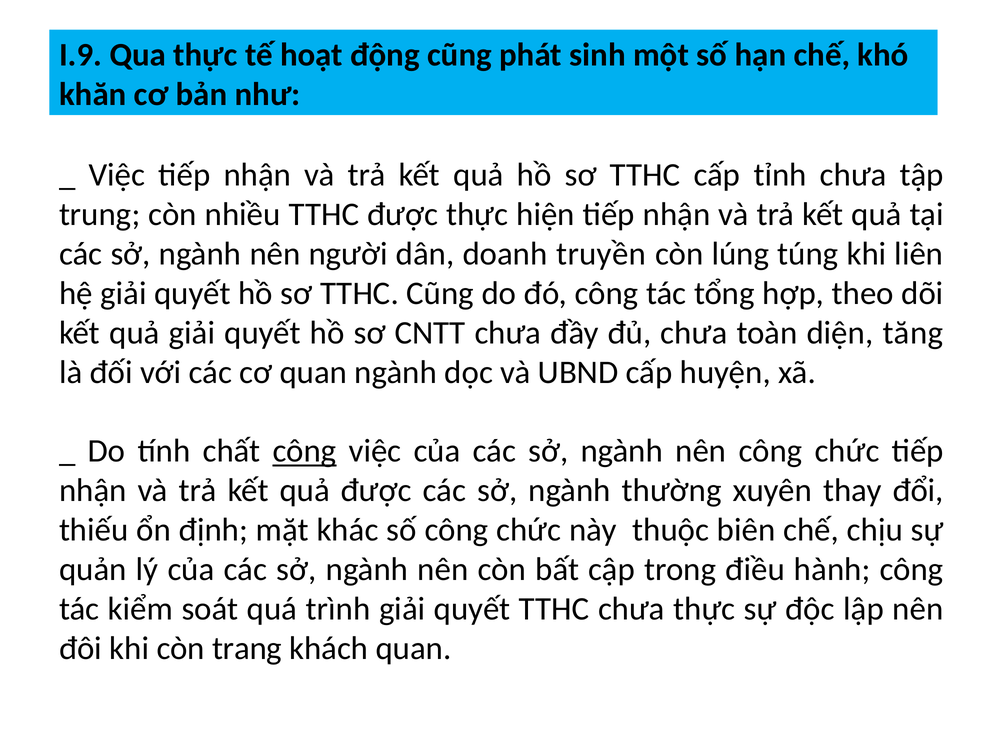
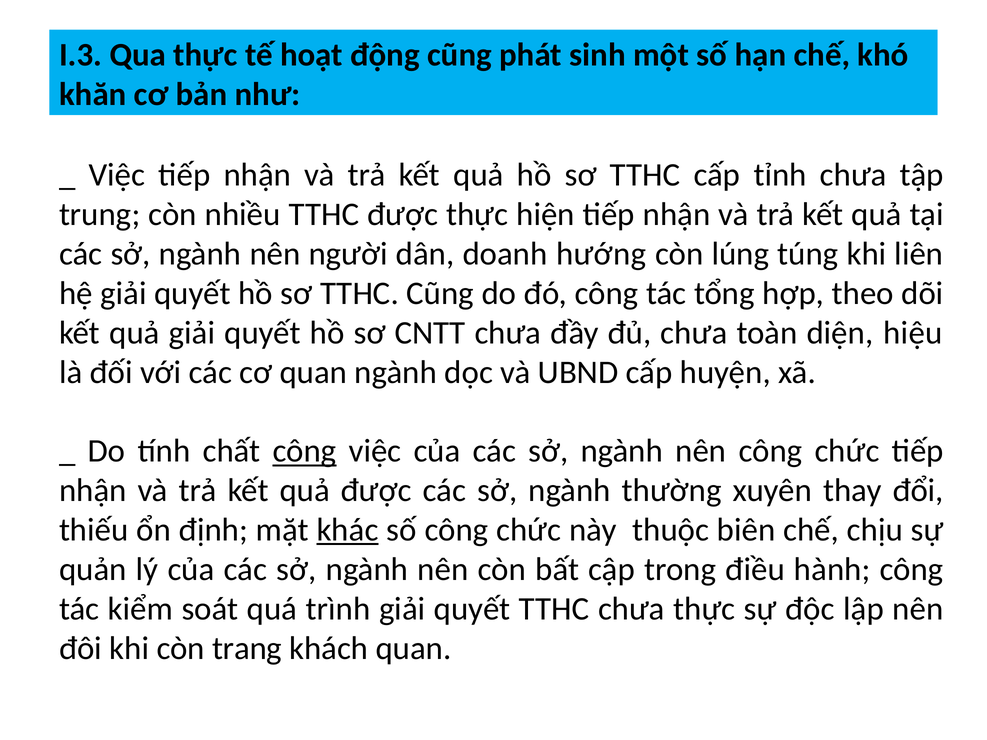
I.9: I.9 -> I.3 (81, 55)
truyền: truyền -> hướng (601, 254)
tăng: tăng -> hiệu (913, 333)
khác underline: none -> present (347, 530)
